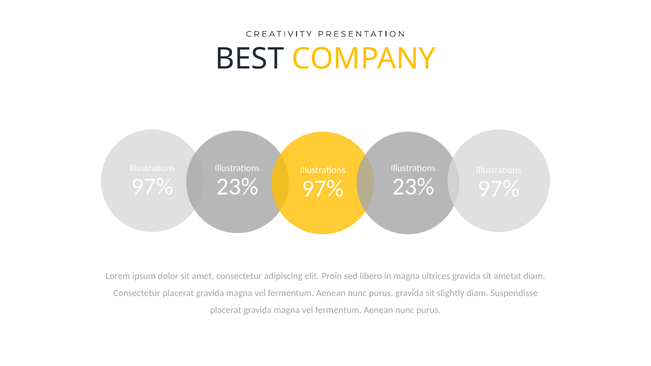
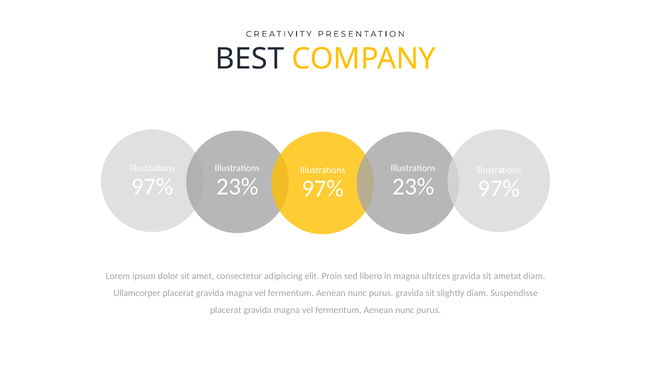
Consectetur: Consectetur -> Ullamcorper (137, 293)
